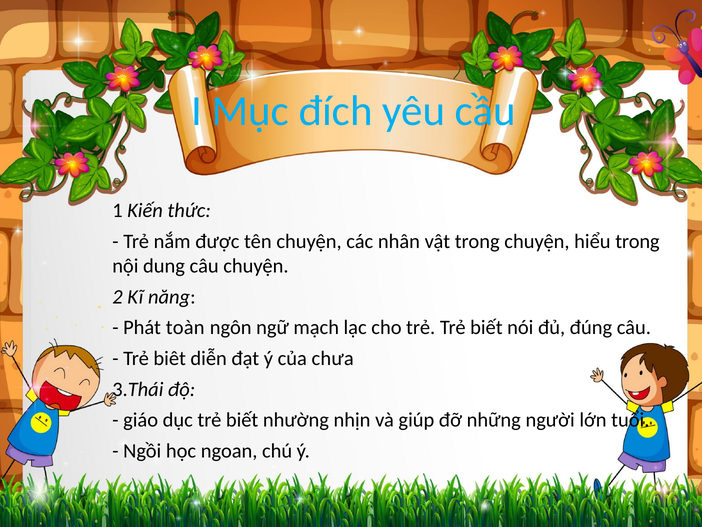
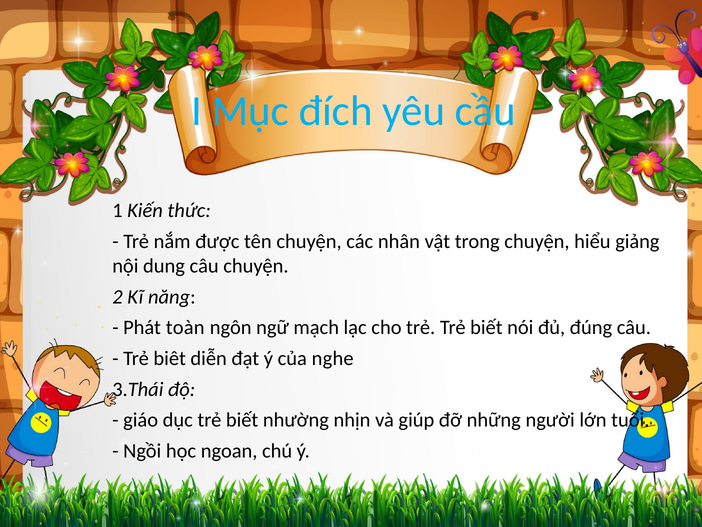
hiểu trong: trong -> giảng (637, 241)
chưa: chưa -> nghe (333, 358)
